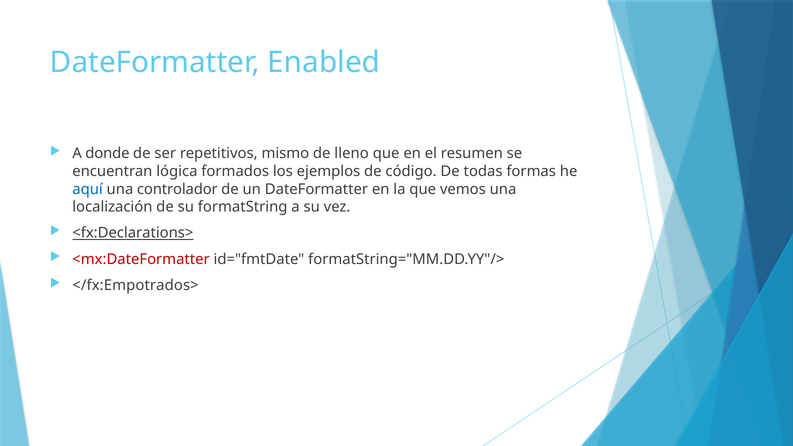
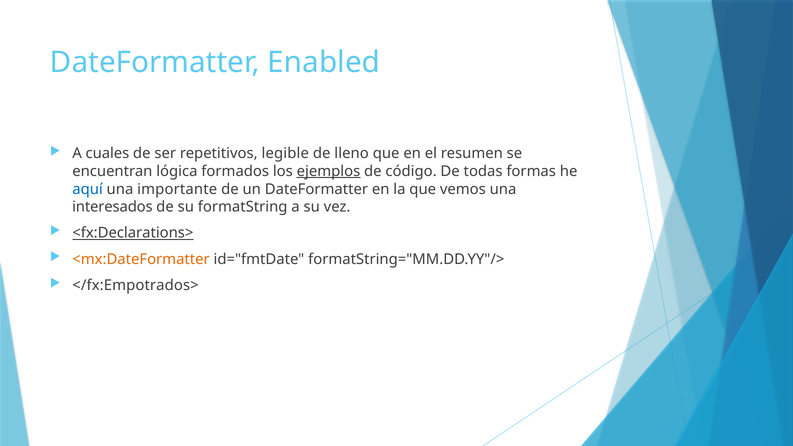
donde: donde -> cuales (107, 153)
mismo: mismo -> legible (285, 153)
ejemplos underline: none -> present (328, 171)
controlador: controlador -> importante (177, 189)
localización: localización -> interesados (112, 207)
<mx:DateFormatter colour: red -> orange (141, 259)
